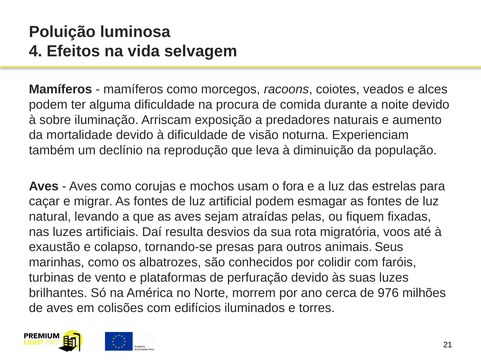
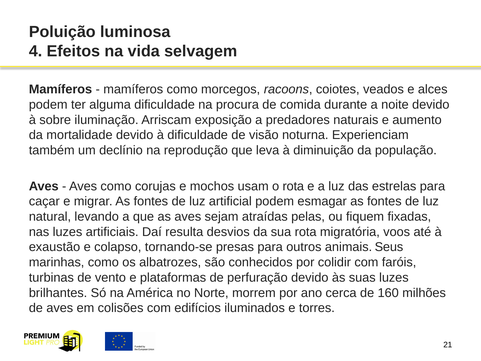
o fora: fora -> rota (293, 186)
976: 976 -> 160 (388, 293)
